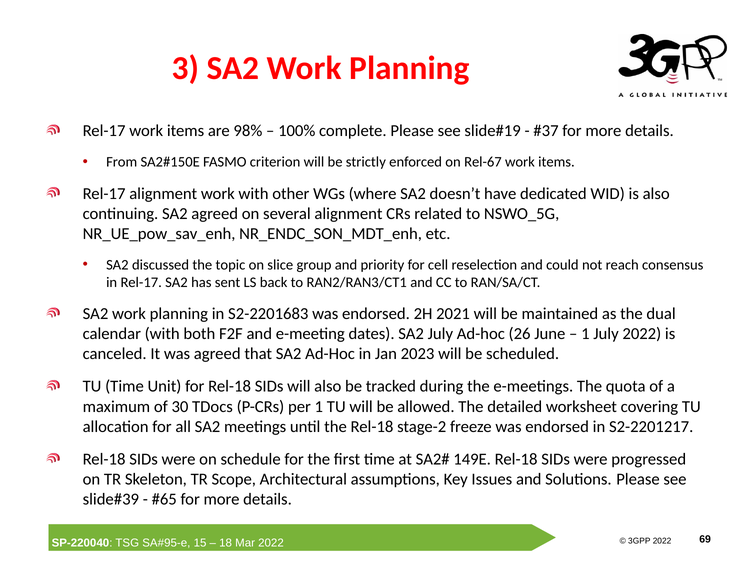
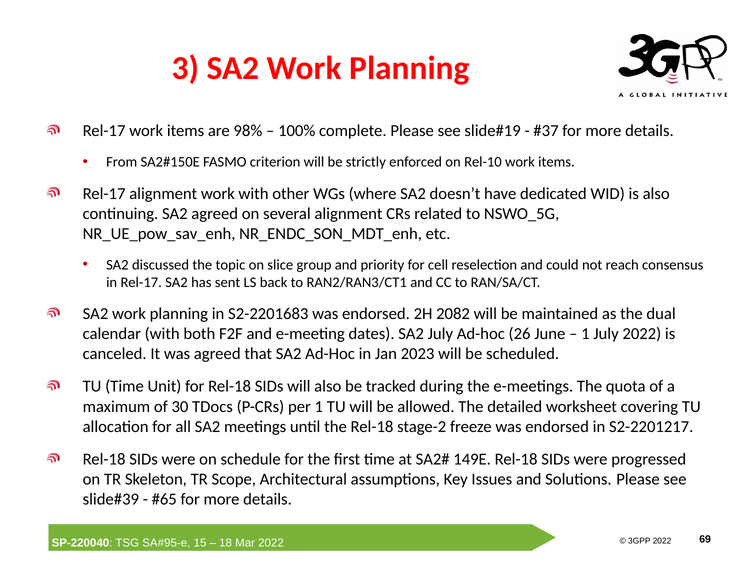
Rel-67: Rel-67 -> Rel-10 (483, 162)
2021: 2021 -> 2082 (453, 314)
